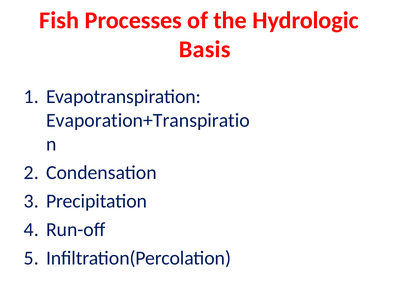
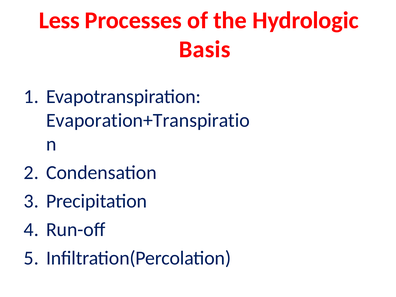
Fish: Fish -> Less (59, 20)
